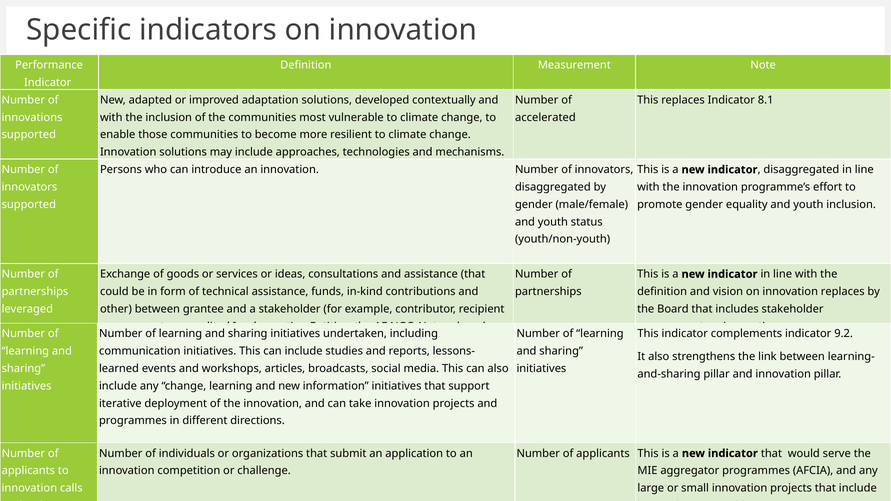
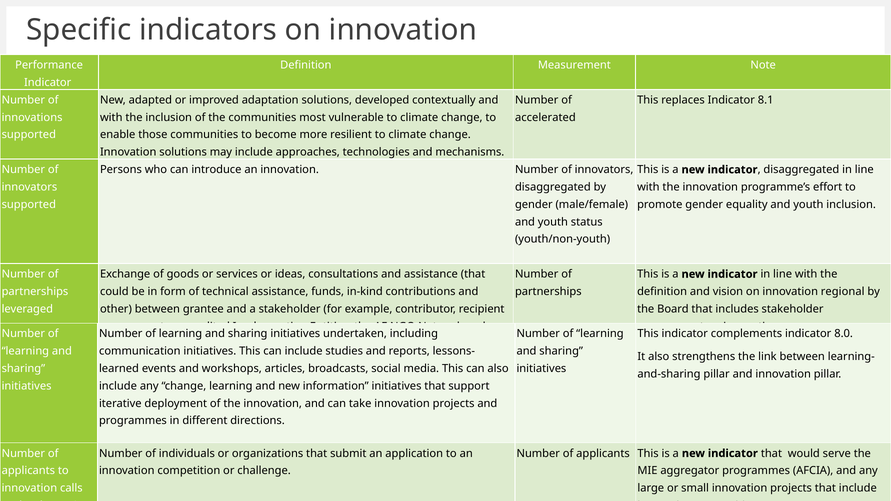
innovation replaces: replaces -> regional (843, 292)
9.2: 9.2 -> 8.0 (844, 334)
